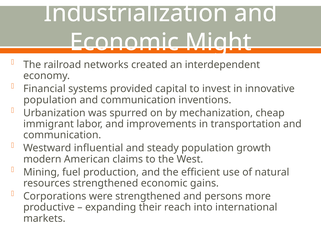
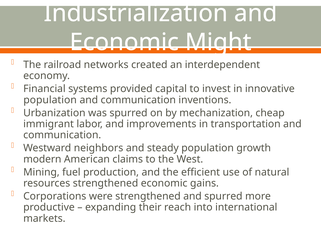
influential: influential -> neighbors (99, 148)
and persons: persons -> spurred (223, 196)
